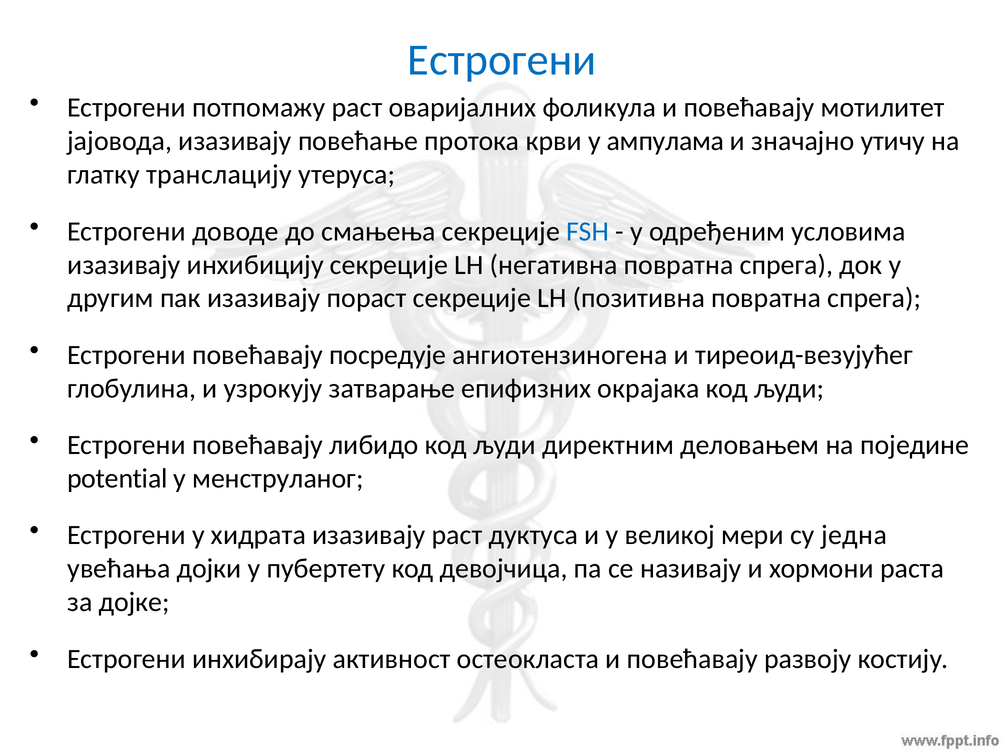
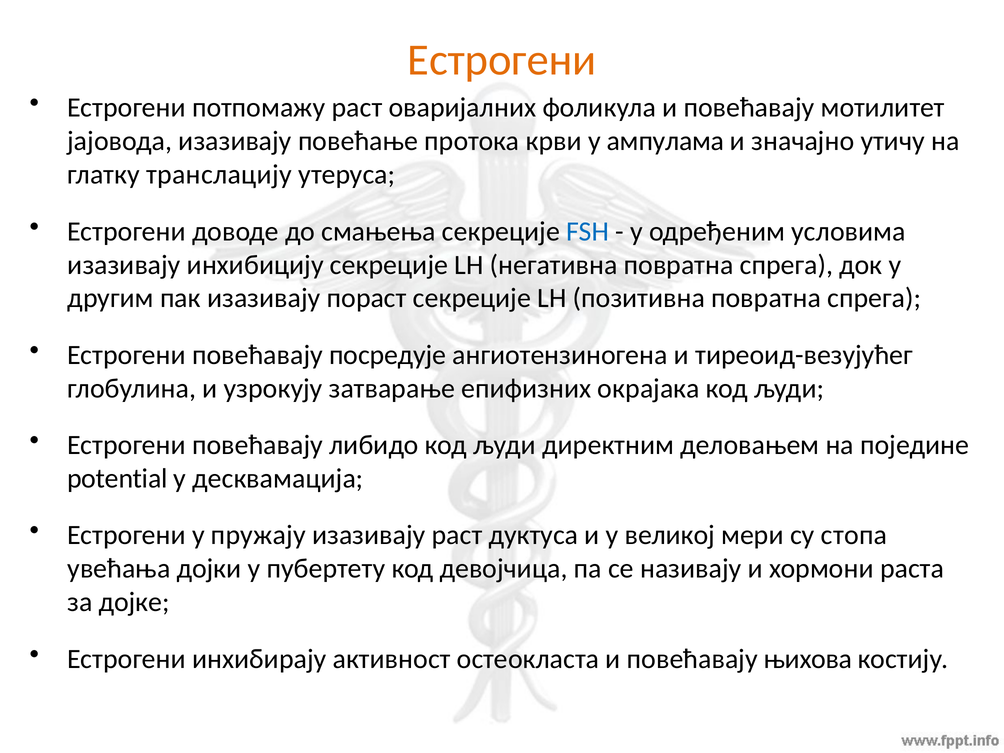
Естрогени colour: blue -> orange (502, 60)
менструланог: менструланог -> десквамација (278, 479)
хидрата: хидрата -> пружају (258, 535)
једна: једна -> стопа (854, 535)
развоју: развоју -> њихова (808, 659)
